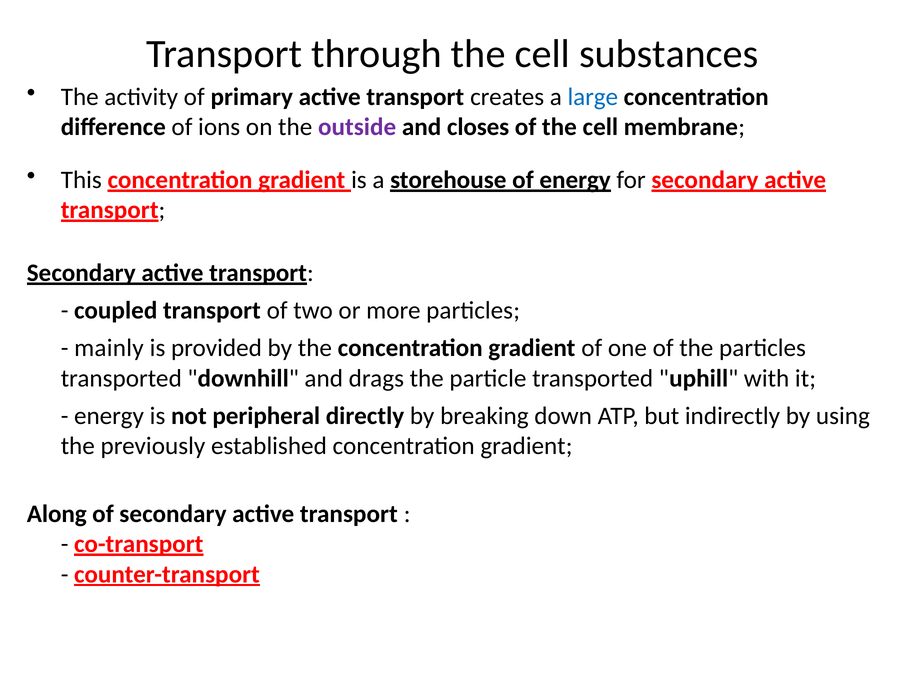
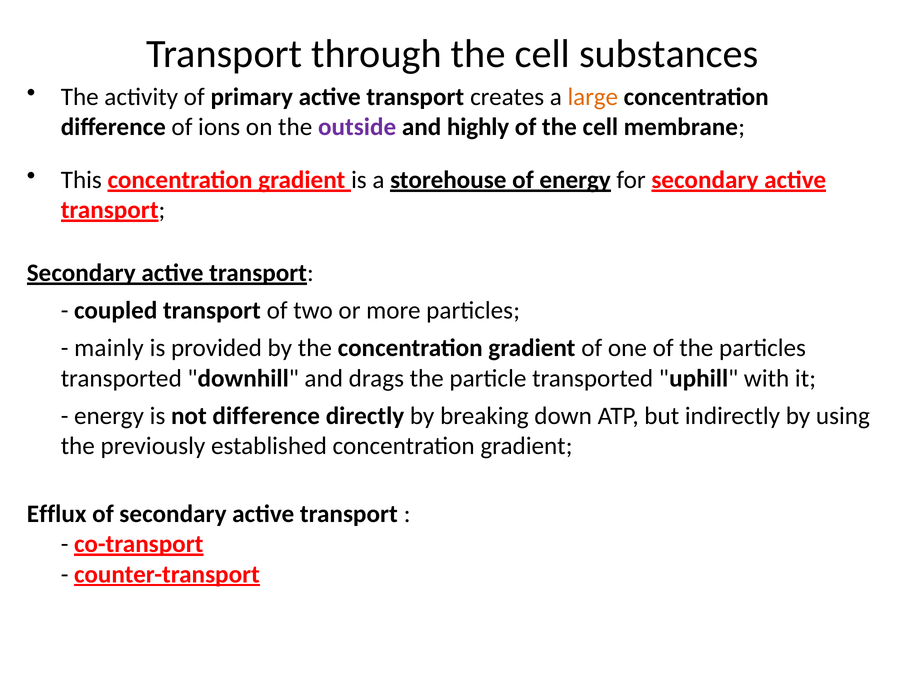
large colour: blue -> orange (593, 97)
closes: closes -> highly (478, 127)
not peripheral: peripheral -> difference (266, 416)
Along: Along -> Efflux (57, 514)
